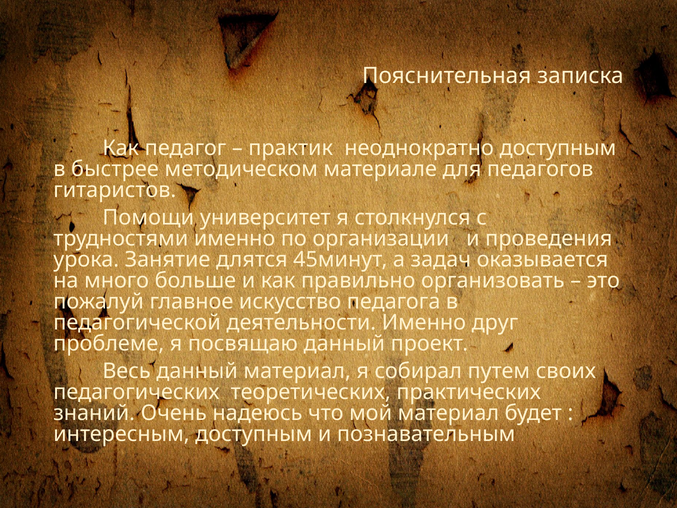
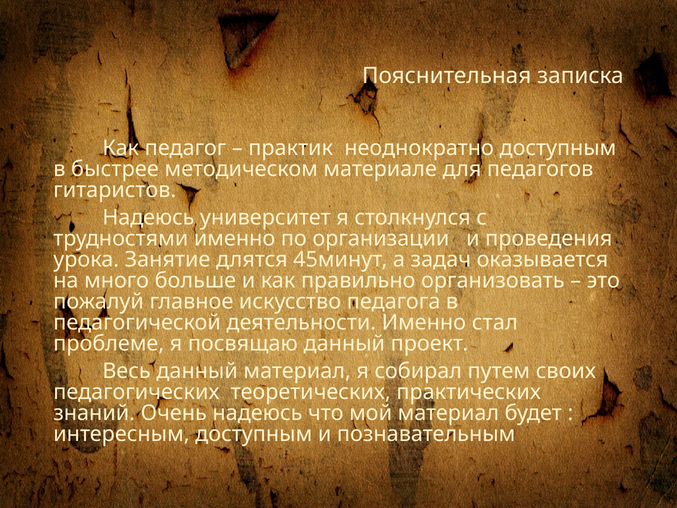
Помощи: Помощи -> Надеюсь (148, 218)
друг: друг -> стал (495, 323)
